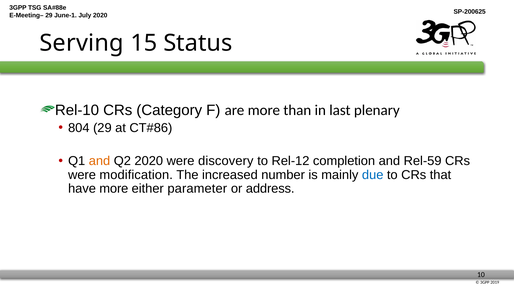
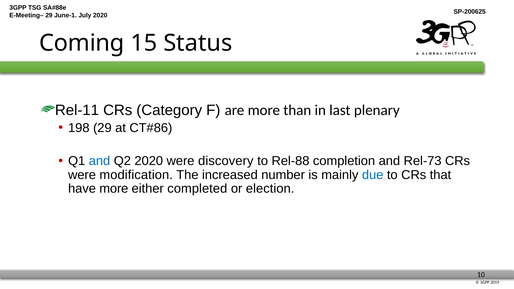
Serving: Serving -> Coming (82, 43)
Rel-10: Rel-10 -> Rel-11 (77, 110)
804: 804 -> 198 (79, 128)
and colour: orange -> blue (99, 161)
Rel-12: Rel-12 -> Rel-88 (290, 161)
Rel-59: Rel-59 -> Rel-73 (423, 161)
parameter: parameter -> completed (197, 189)
address: address -> election (270, 189)
